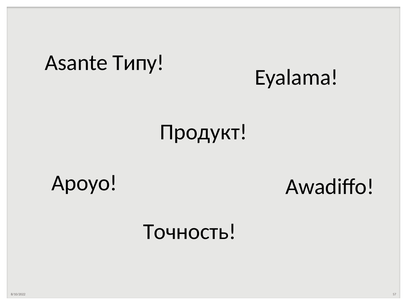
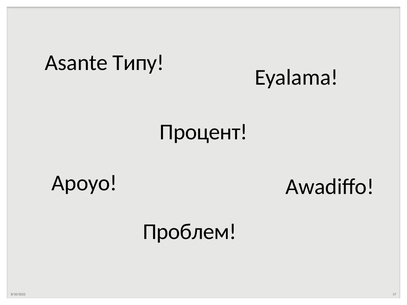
Продукт: Продукт -> Процент (204, 132)
Точность: Точность -> Проблем (190, 232)
